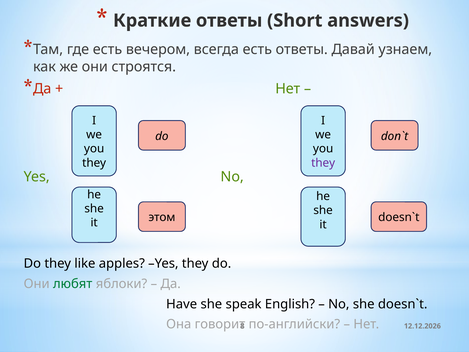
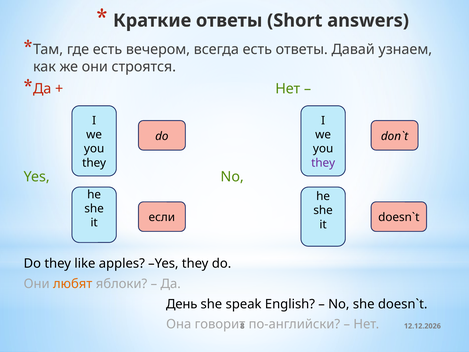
этом: этом -> если (162, 217)
любят colour: green -> orange (73, 284)
Have: Have -> День (182, 304)
